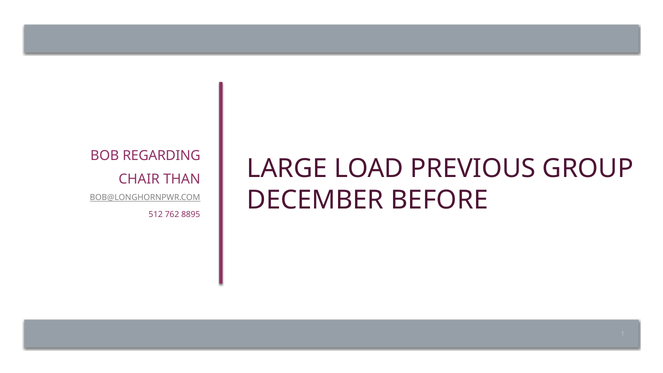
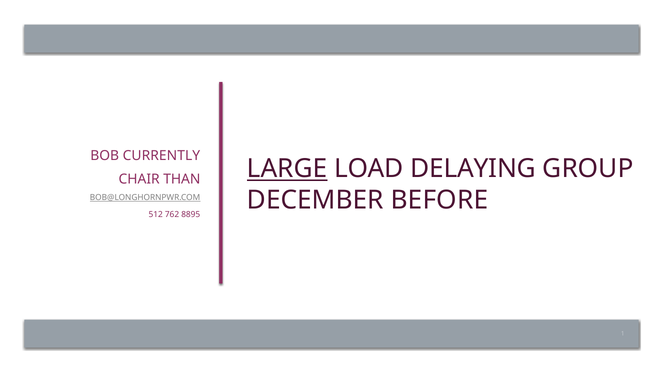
REGARDING: REGARDING -> CURRENTLY (161, 155)
LARGE underline: none -> present (287, 169)
PREVIOUS: PREVIOUS -> DELAYING (473, 169)
